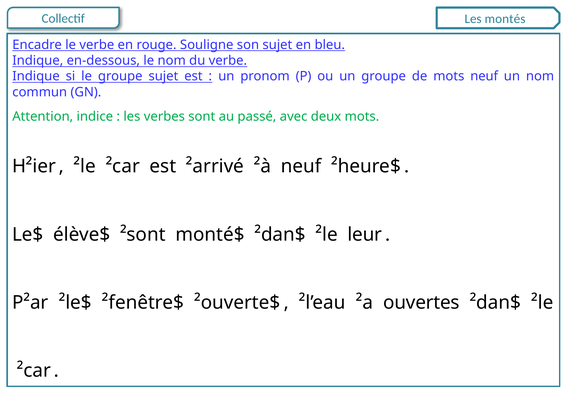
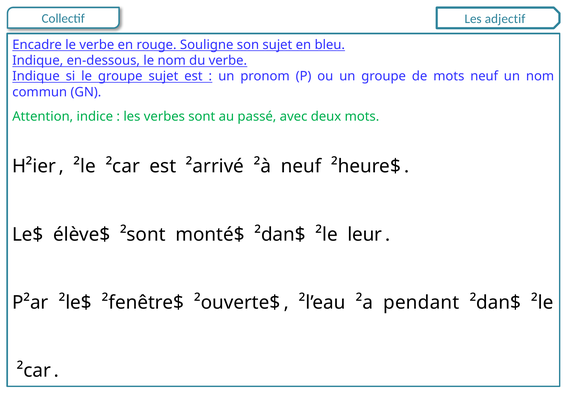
montés: montés -> adjectif (505, 19)
ouvertes: ouvertes -> pendant (421, 302)
